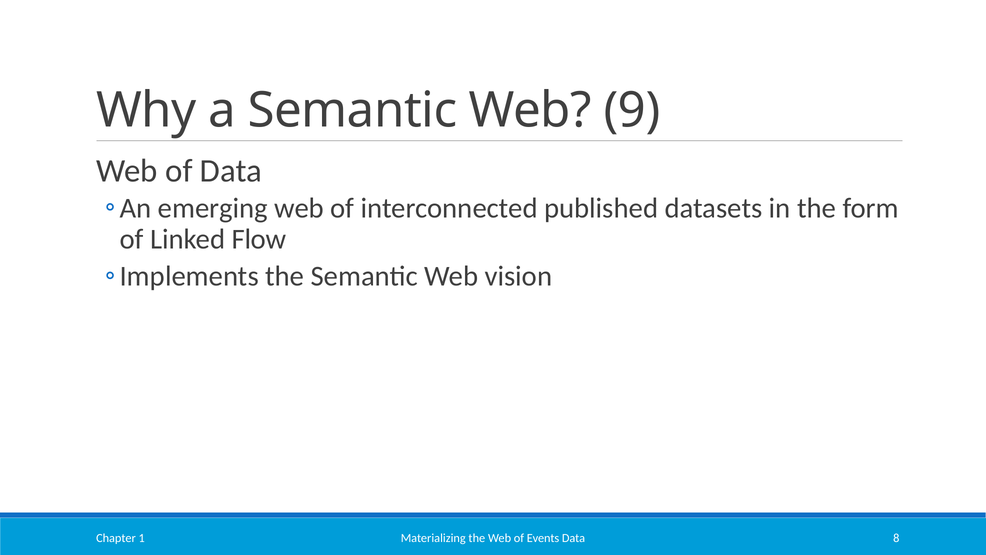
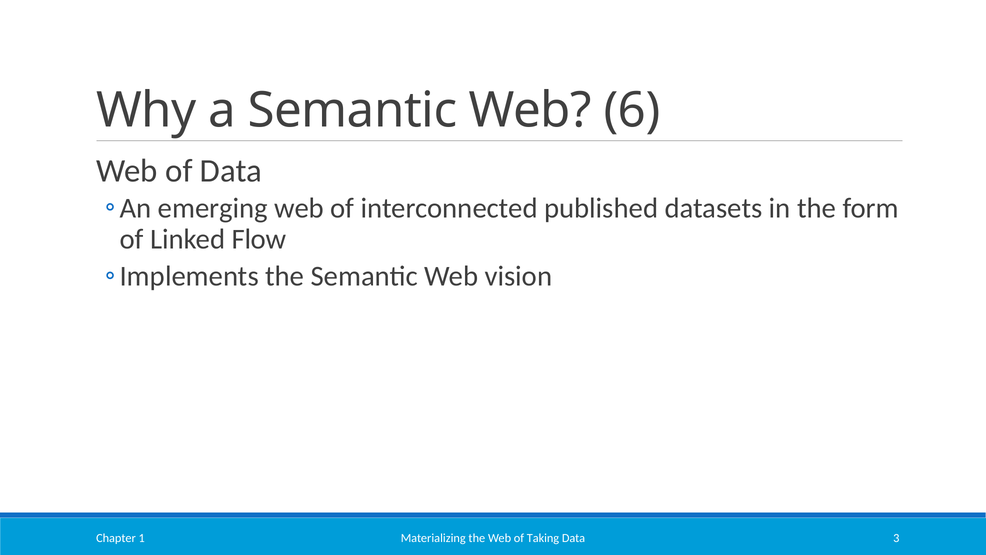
9: 9 -> 6 (632, 110)
Events: Events -> Taking (543, 538)
8: 8 -> 3 (896, 538)
